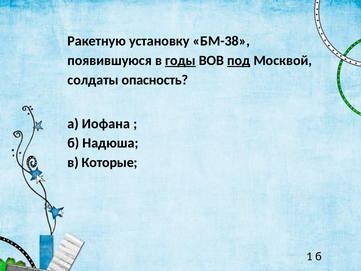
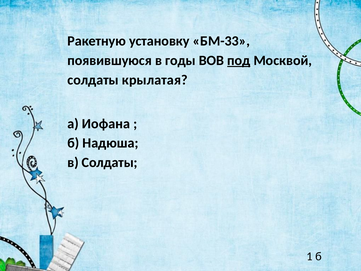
БМ-38: БМ-38 -> БМ-33 (221, 41)
годы underline: present -> none (180, 60)
опасность: опасность -> крылатая (155, 80)
в Которые: Которые -> Солдаты (110, 162)
